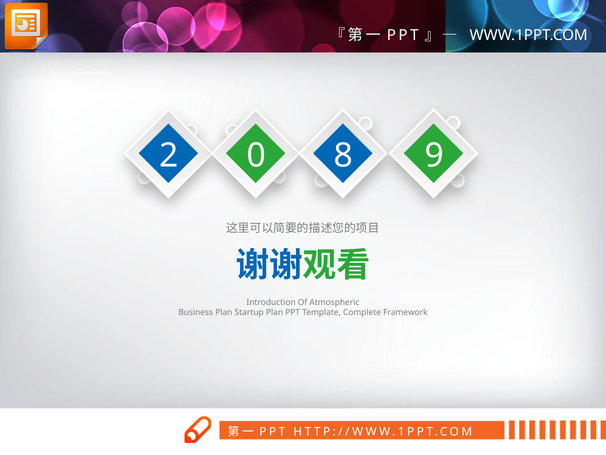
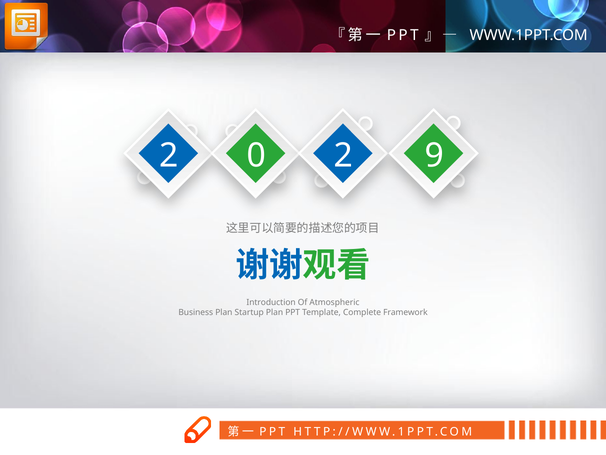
0 8: 8 -> 2 (344, 155)
